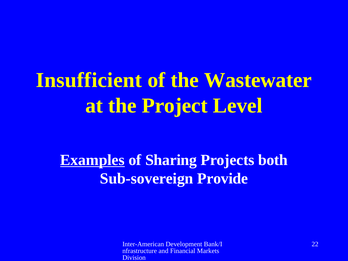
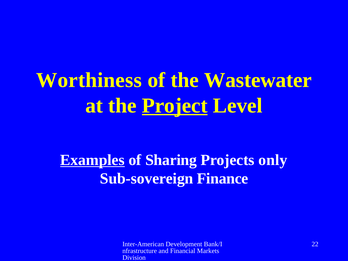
Insufficient: Insufficient -> Worthiness (89, 80)
Project underline: none -> present (175, 106)
both: both -> only (273, 160)
Provide: Provide -> Finance (223, 179)
